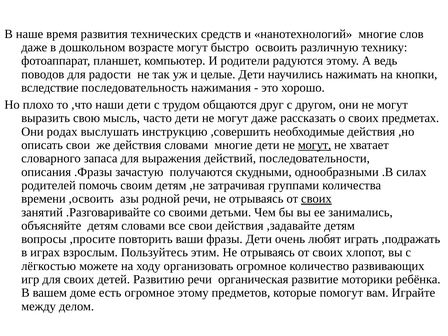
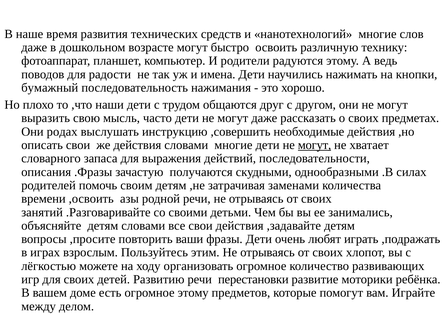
целые: целые -> имена (218, 74)
вследствие: вследствие -> бумажный (50, 88)
группами: группами -> заменами (294, 185)
своих underline: present -> none (316, 199)
органическая: органическая -> перестановки (253, 279)
